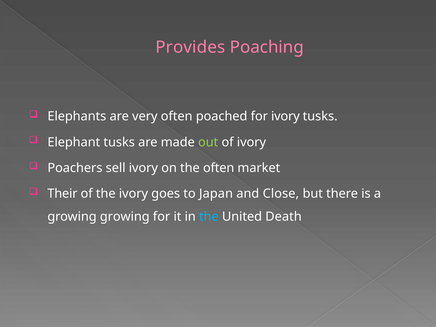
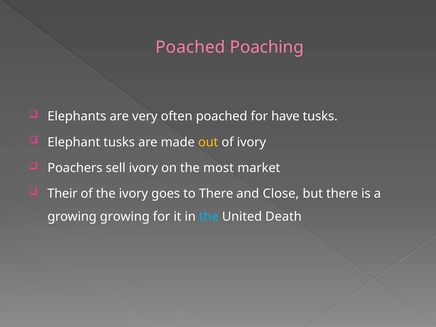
Provides: Provides -> Poached (190, 47)
for ivory: ivory -> have (285, 116)
out colour: light green -> yellow (208, 142)
the often: often -> most (219, 168)
to Japan: Japan -> There (216, 194)
